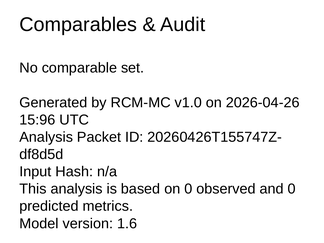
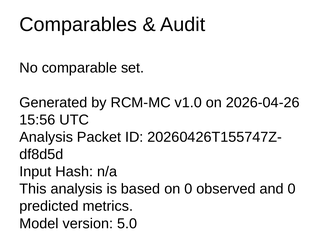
15:96: 15:96 -> 15:56 (37, 120)
1.6: 1.6 -> 5.0 (127, 224)
